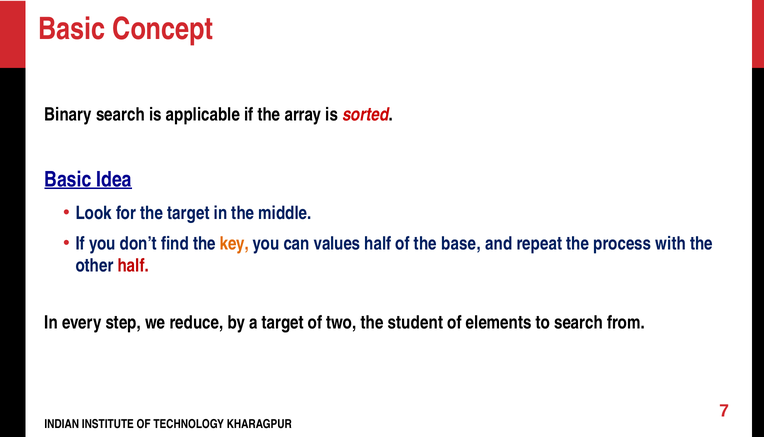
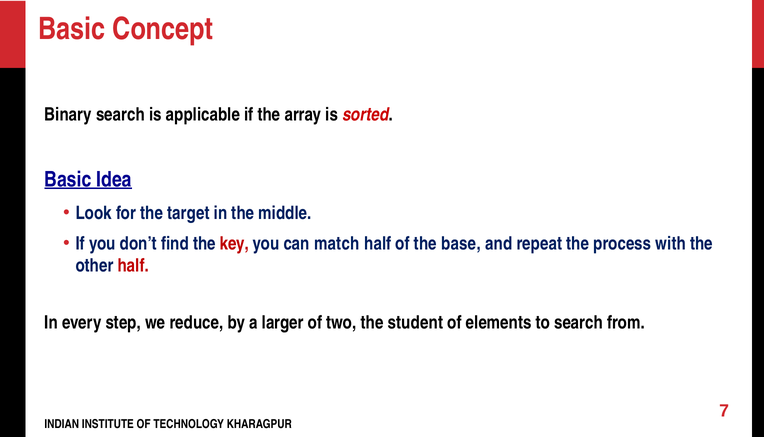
key colour: orange -> red (234, 243)
values: values -> match (337, 243)
a target: target -> larger (283, 322)
